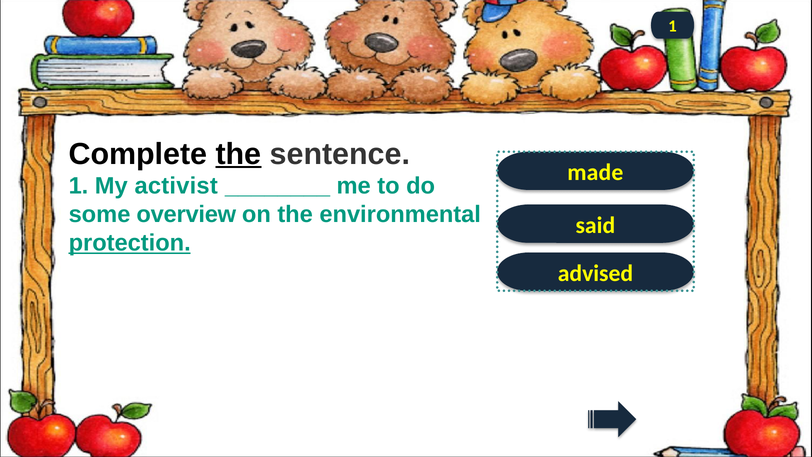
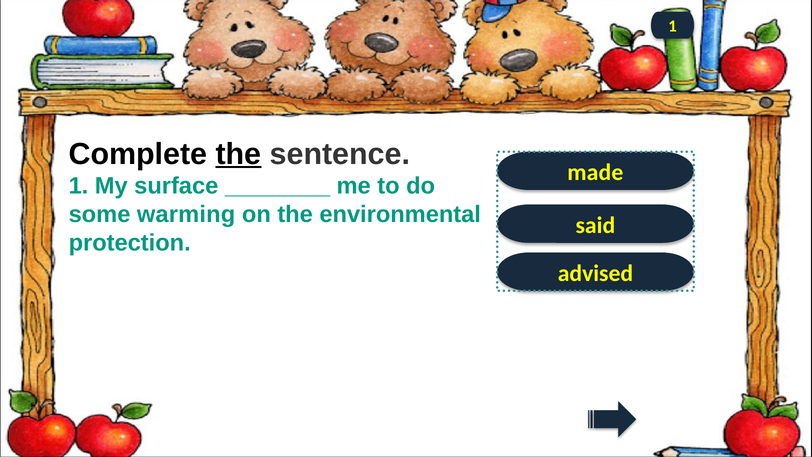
activist: activist -> surface (176, 186)
overview: overview -> warming (186, 214)
protection underline: present -> none (130, 243)
